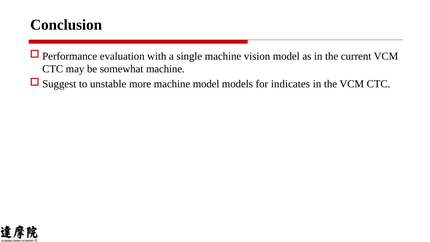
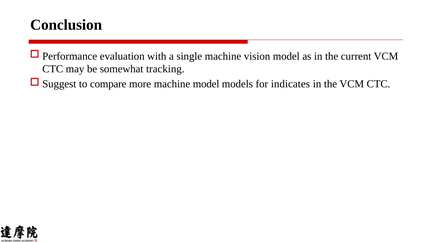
somewhat machine: machine -> tracking (165, 69)
unstable: unstable -> compare (108, 84)
